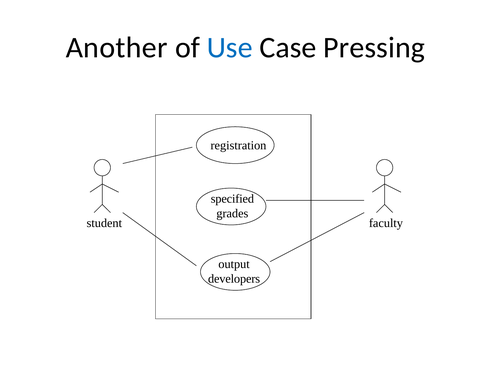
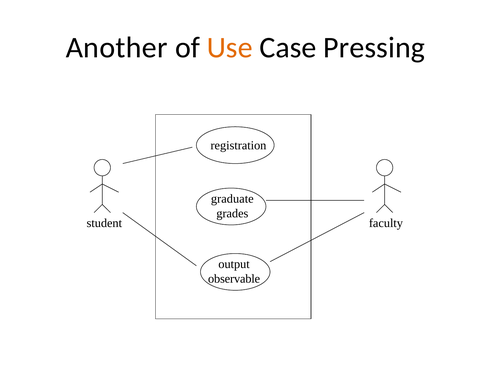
Use colour: blue -> orange (230, 48)
specified: specified -> graduate (232, 199)
developers: developers -> observable (234, 279)
